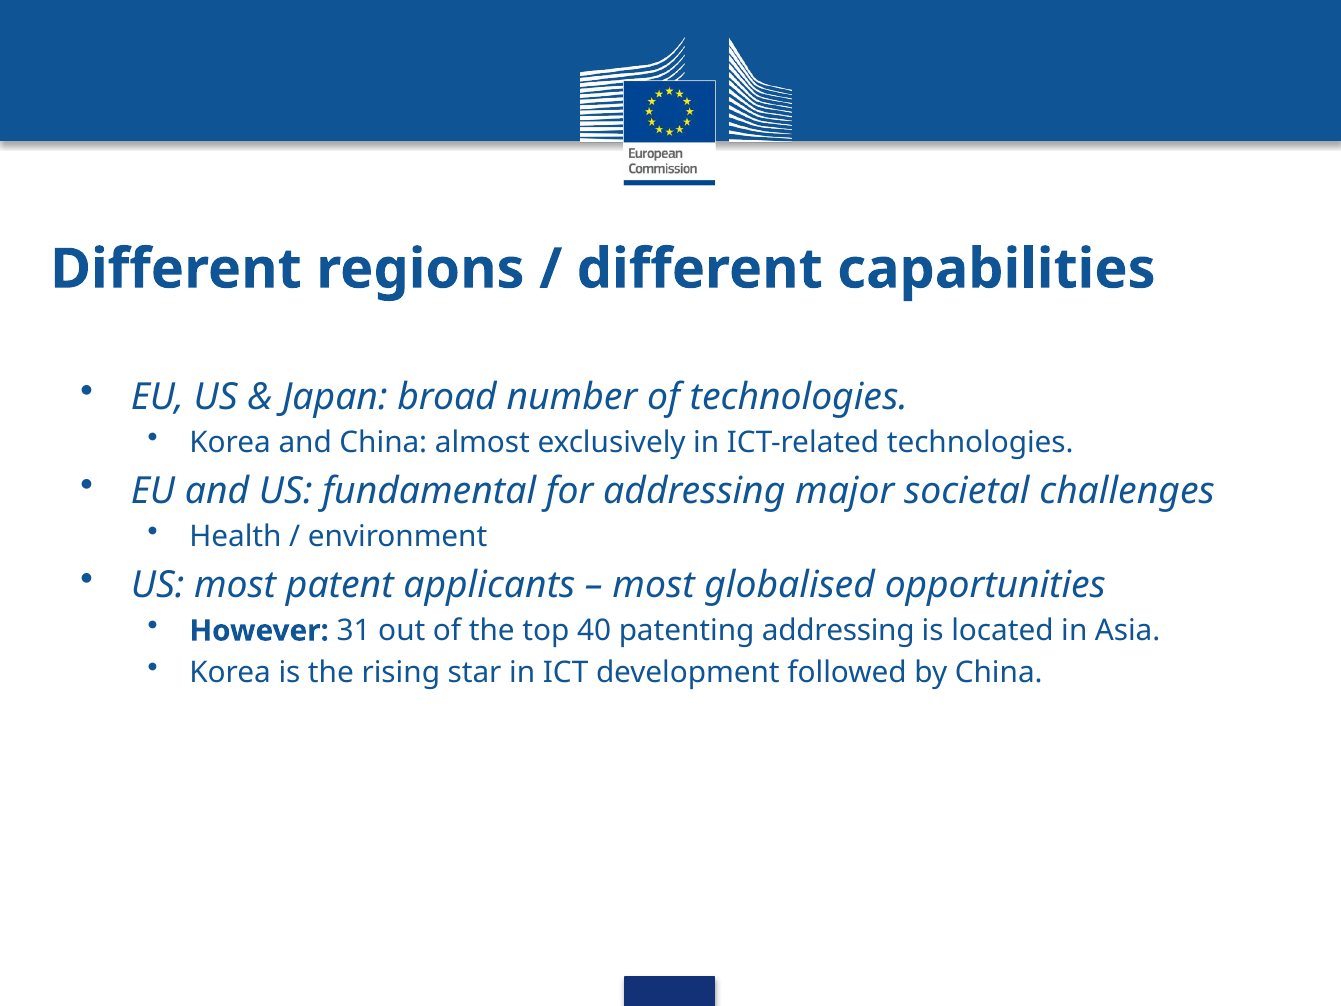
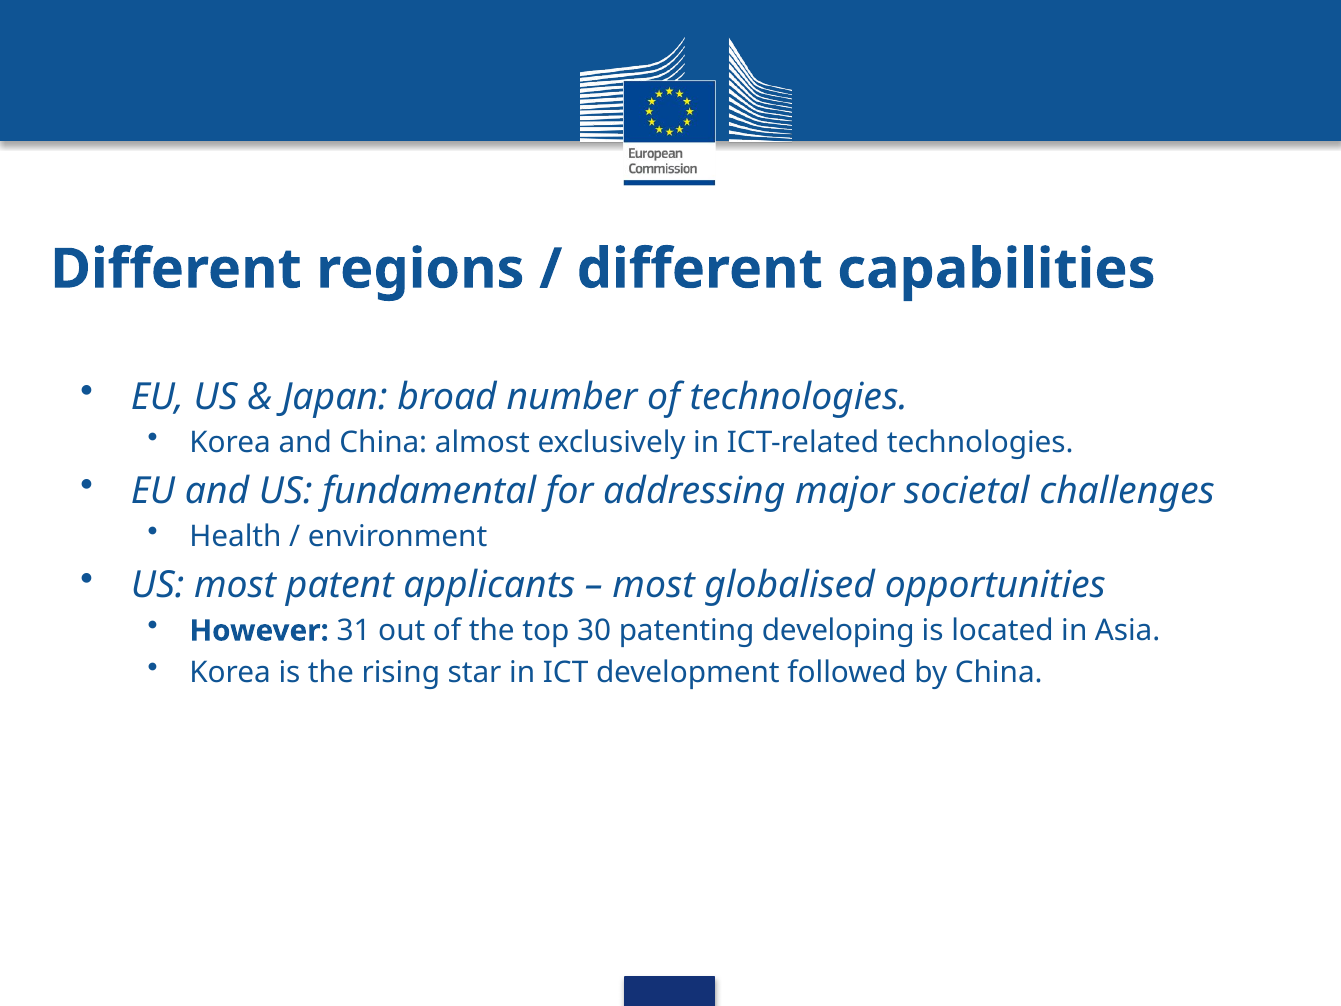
40: 40 -> 30 (594, 631)
patenting addressing: addressing -> developing (838, 631)
